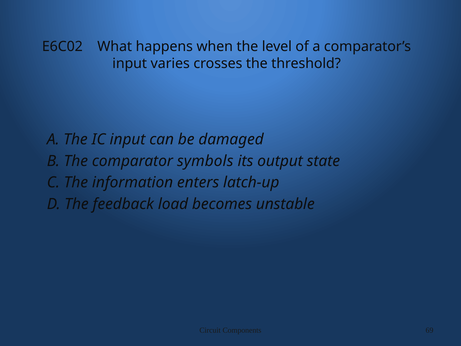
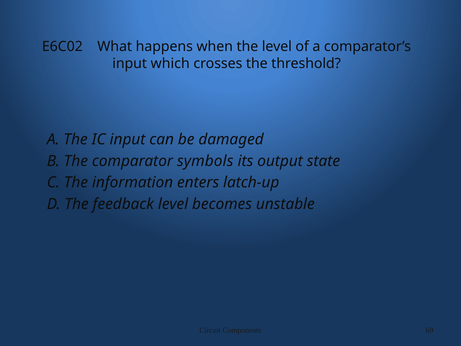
varies: varies -> which (170, 63)
feedback load: load -> level (173, 204)
